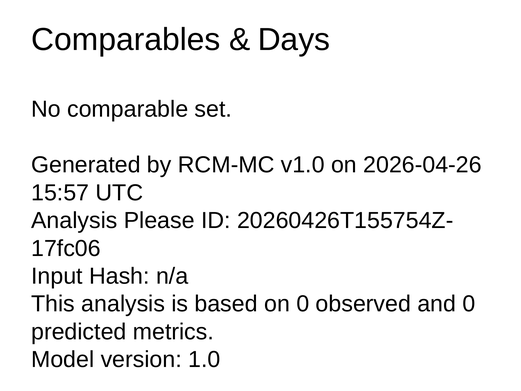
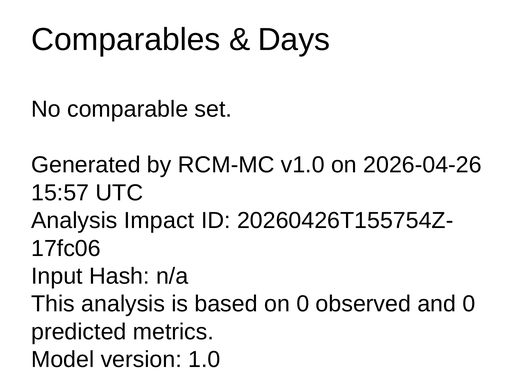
Please: Please -> Impact (159, 220)
